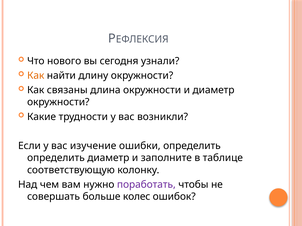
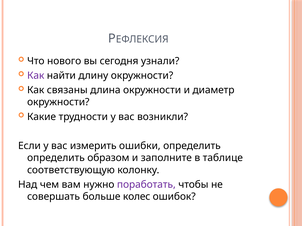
Как colour: orange -> purple (36, 76)
изучение: изучение -> измерить (93, 146)
определить диаметр: диаметр -> образом (108, 158)
